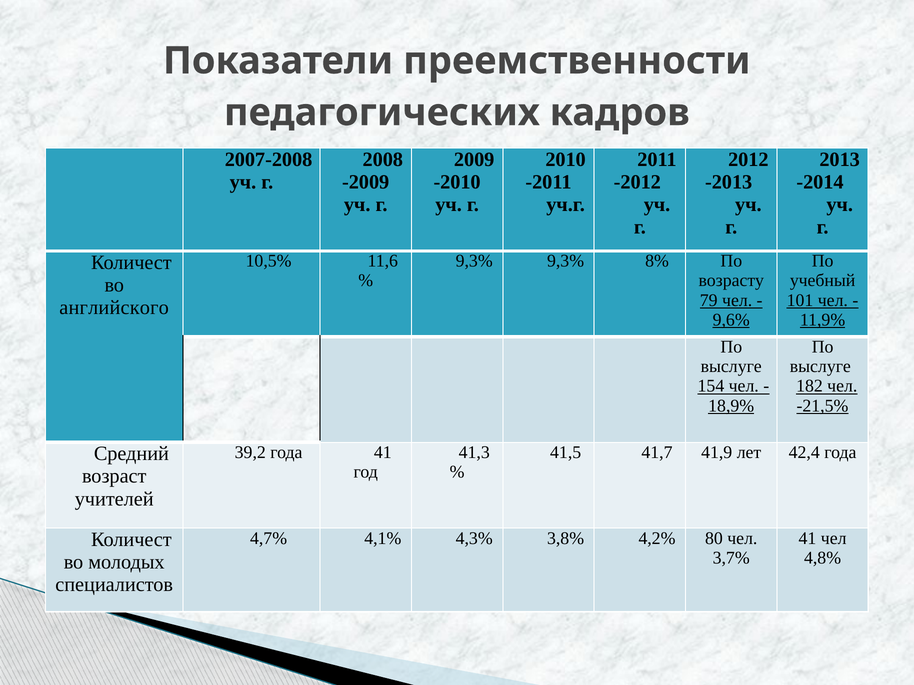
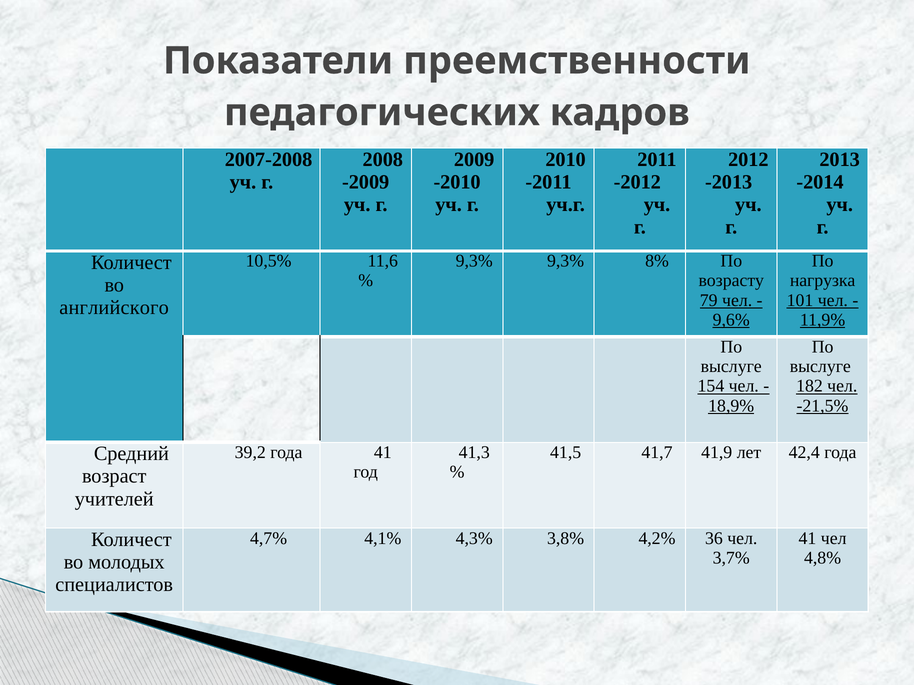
учебный: учебный -> нагрузка (823, 281)
80: 80 -> 36 (714, 539)
